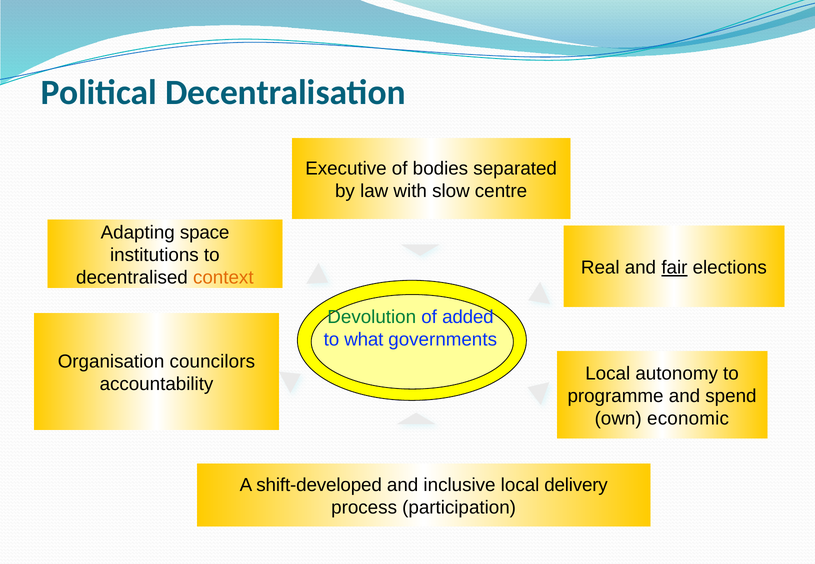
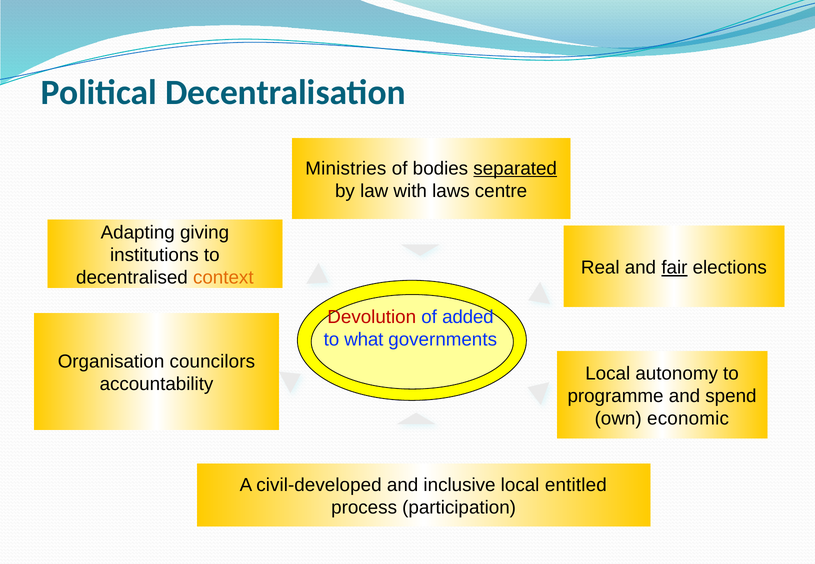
Executive: Executive -> Ministries (346, 168)
separated underline: none -> present (515, 168)
slow: slow -> laws (451, 191)
space: space -> giving (205, 233)
Devolution colour: green -> red (372, 317)
shift-developed: shift-developed -> civil-developed (319, 485)
delivery: delivery -> entitled (576, 485)
